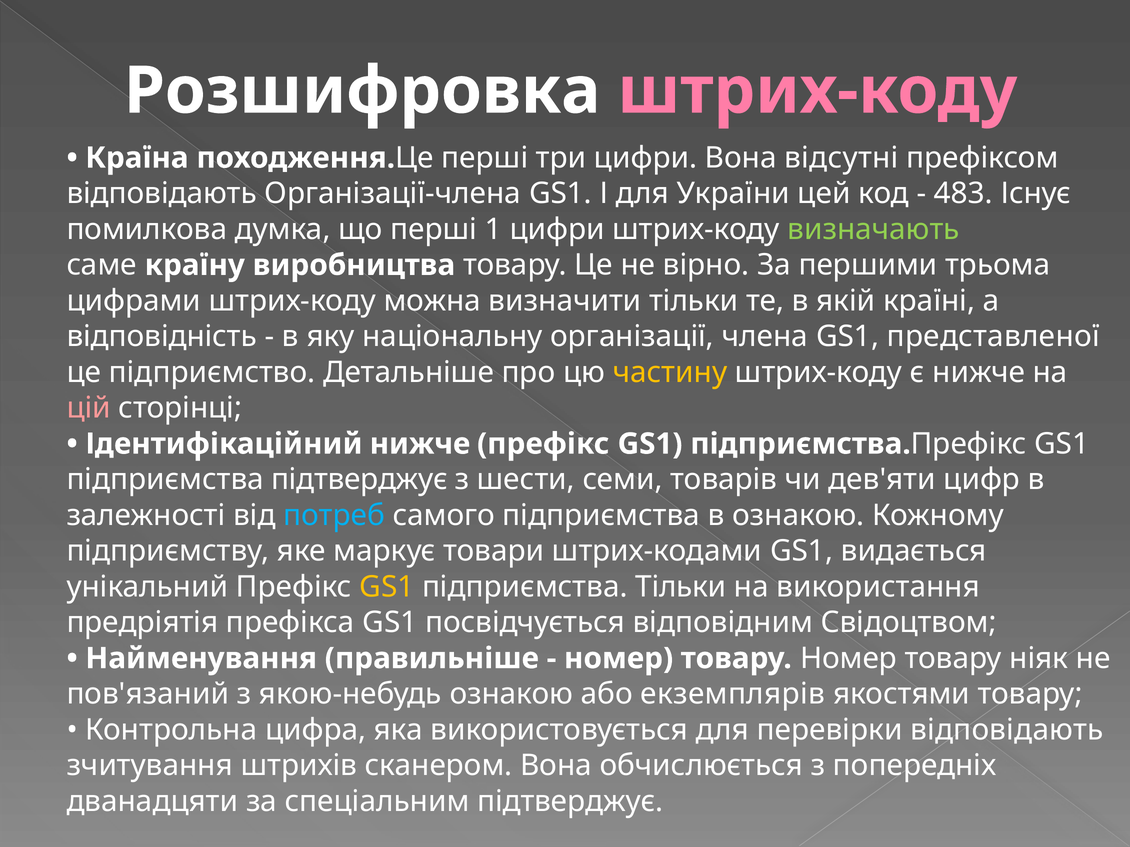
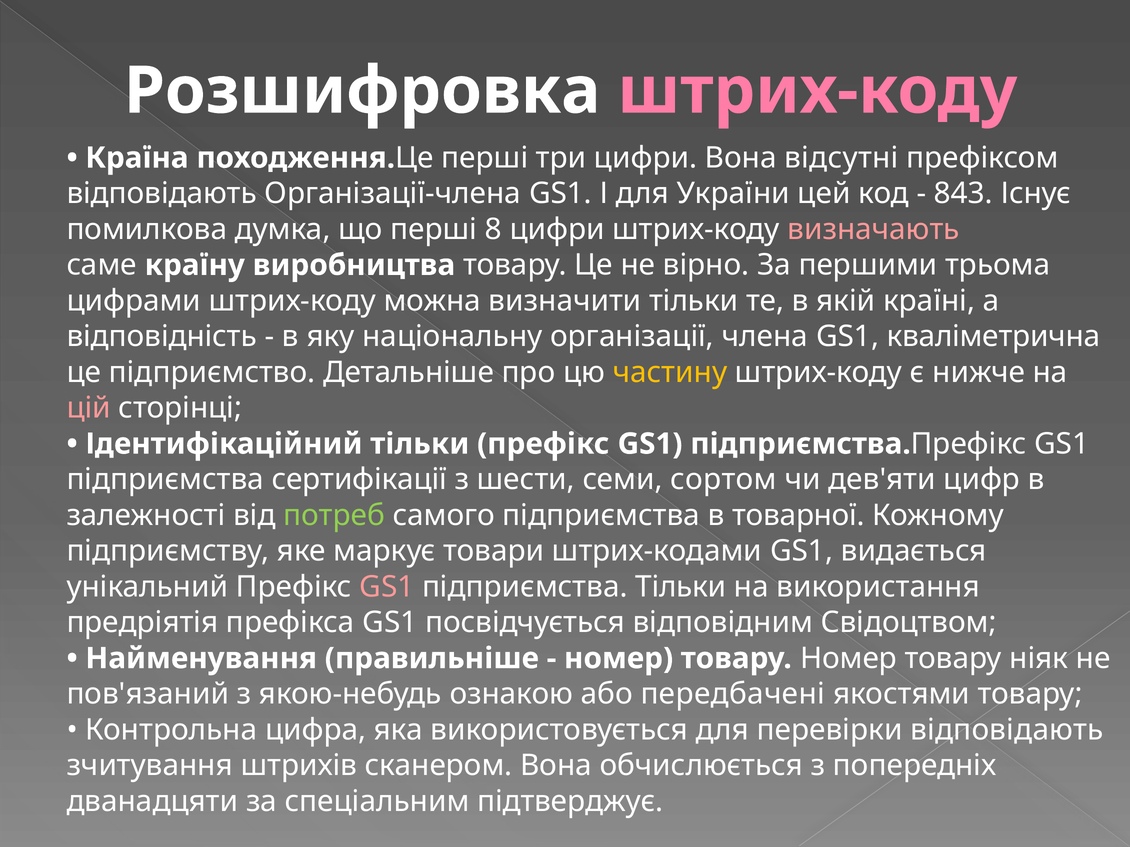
483: 483 -> 843 (963, 194)
1: 1 -> 8 (493, 230)
визначають colour: light green -> pink (874, 230)
представленої: представленої -> кваліметрична (993, 337)
Ідентифікаційний нижче: нижче -> тільки (420, 444)
підприємства підтверджує: підтверджує -> сертифікації (359, 480)
товарів: товарів -> сортом (723, 480)
потреб colour: light blue -> light green (334, 516)
в ознакою: ознакою -> товарної (798, 516)
GS1 colour: yellow -> pink (387, 587)
екземплярів: екземплярів -> передбачені (733, 695)
